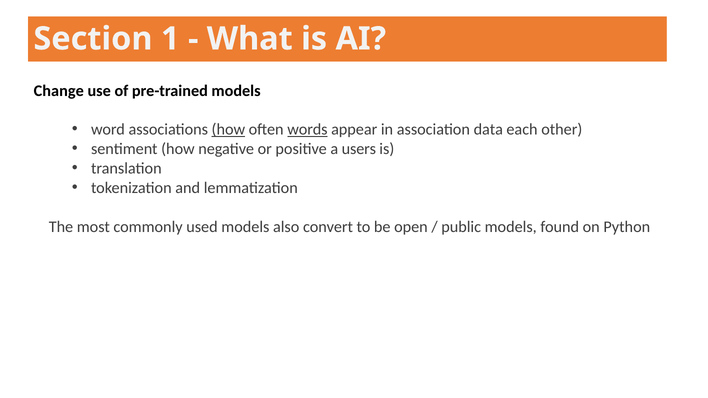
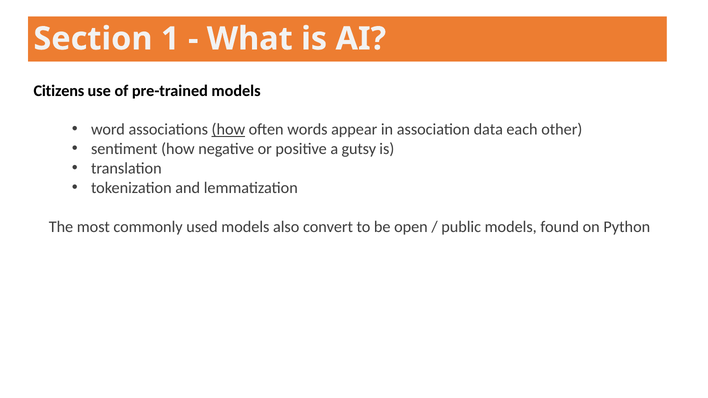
Change: Change -> Citizens (59, 91)
words underline: present -> none (307, 130)
users: users -> gutsy (359, 149)
